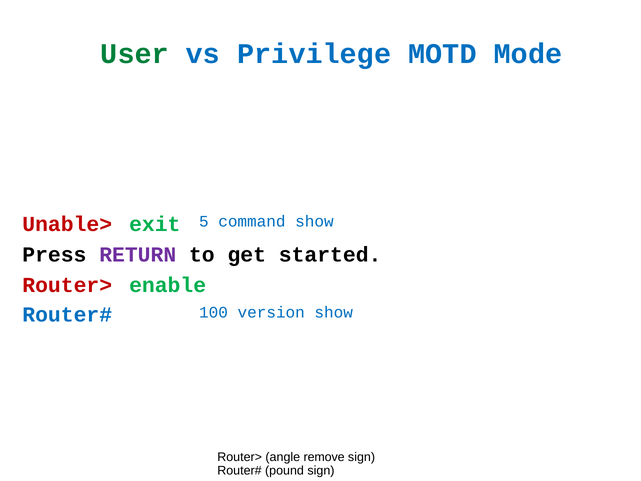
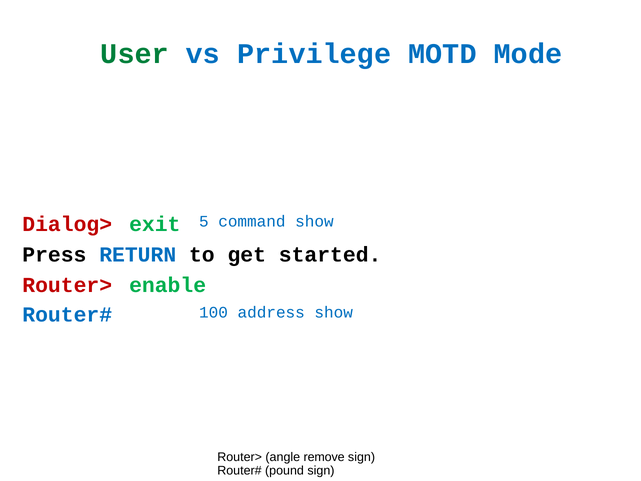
Unable>: Unable> -> Dialog> (67, 224)
RETURN colour: purple -> blue (138, 254)
version: version -> address (271, 312)
